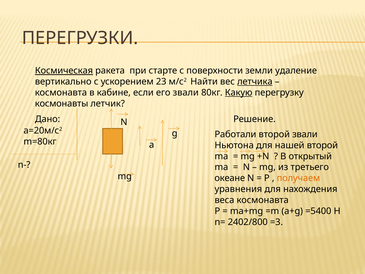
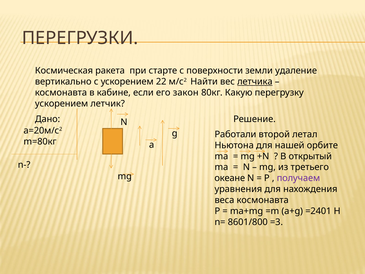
Космическая underline: present -> none (64, 71)
23: 23 -> 22 (161, 82)
его звали: звали -> закон (186, 93)
Какую underline: present -> none (239, 93)
космонавты: космонавты -> ускорением (62, 103)
второй звали: звали -> летал (305, 134)
нашей второй: второй -> орбите (322, 145)
получаем colour: orange -> purple (298, 178)
=5400: =5400 -> =2401 (318, 211)
2402/800: 2402/800 -> 8601/800 (248, 222)
